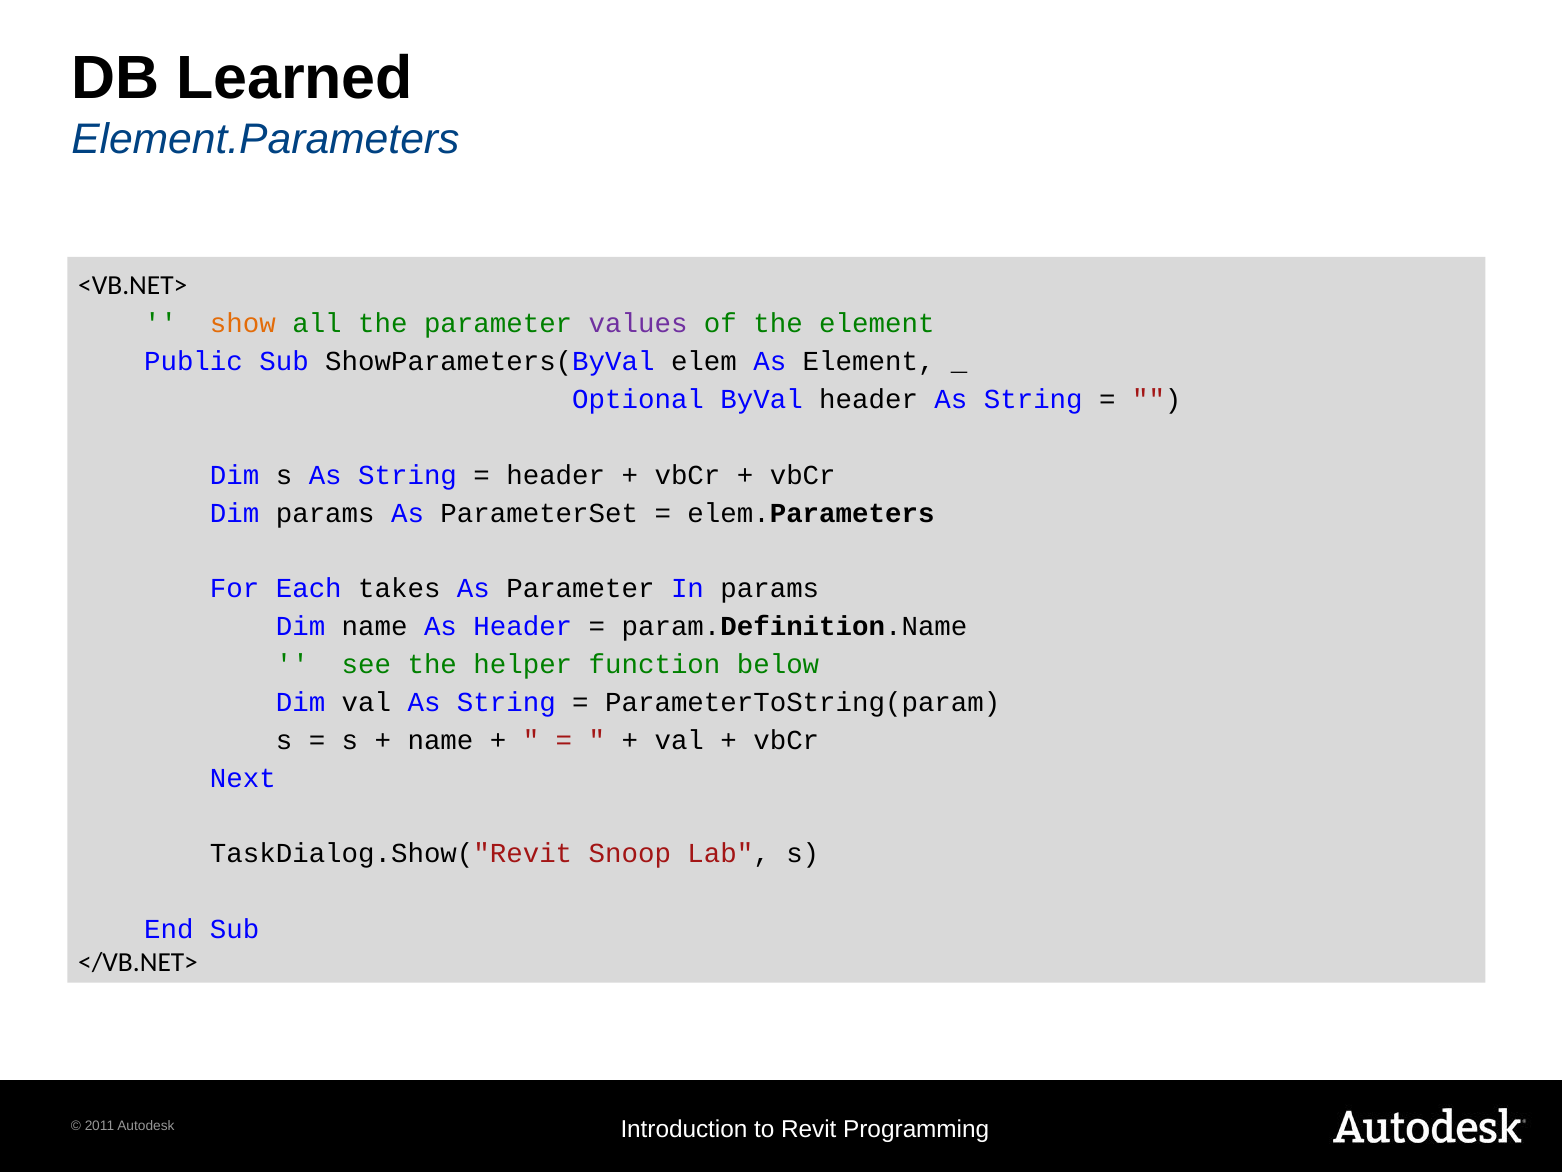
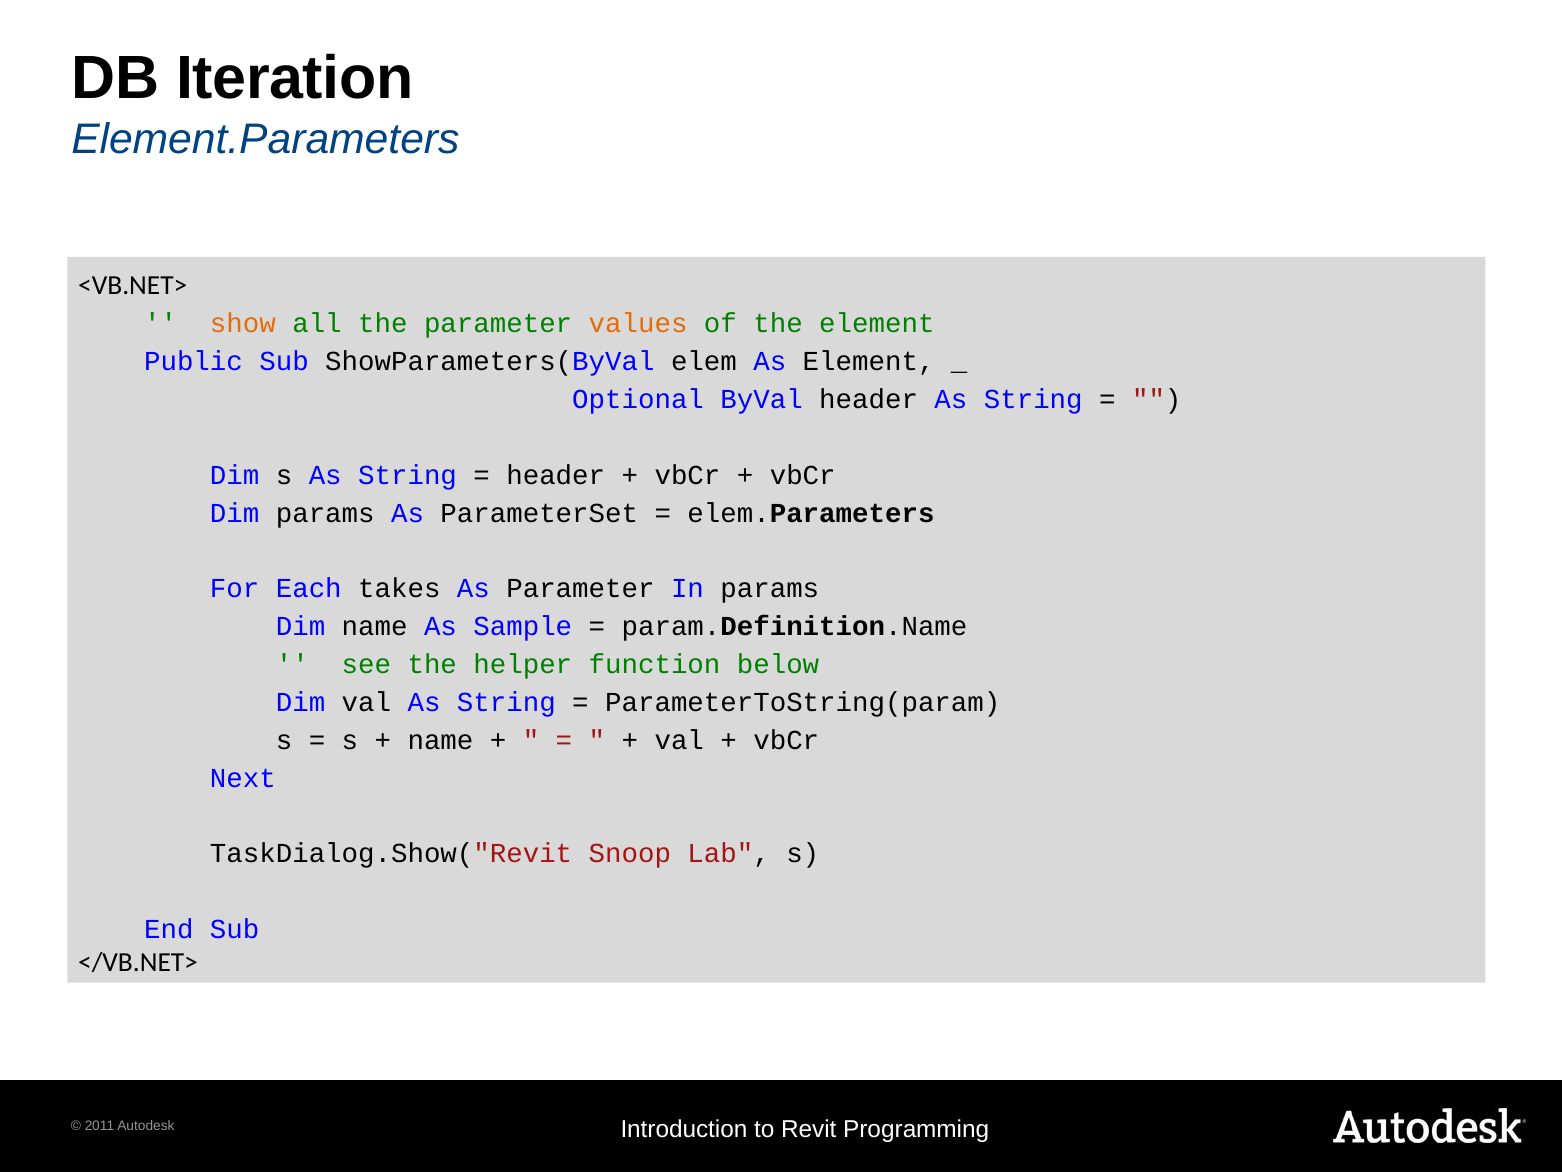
Learned: Learned -> Iteration (295, 78)
values colour: purple -> orange (638, 323)
As Header: Header -> Sample (523, 626)
